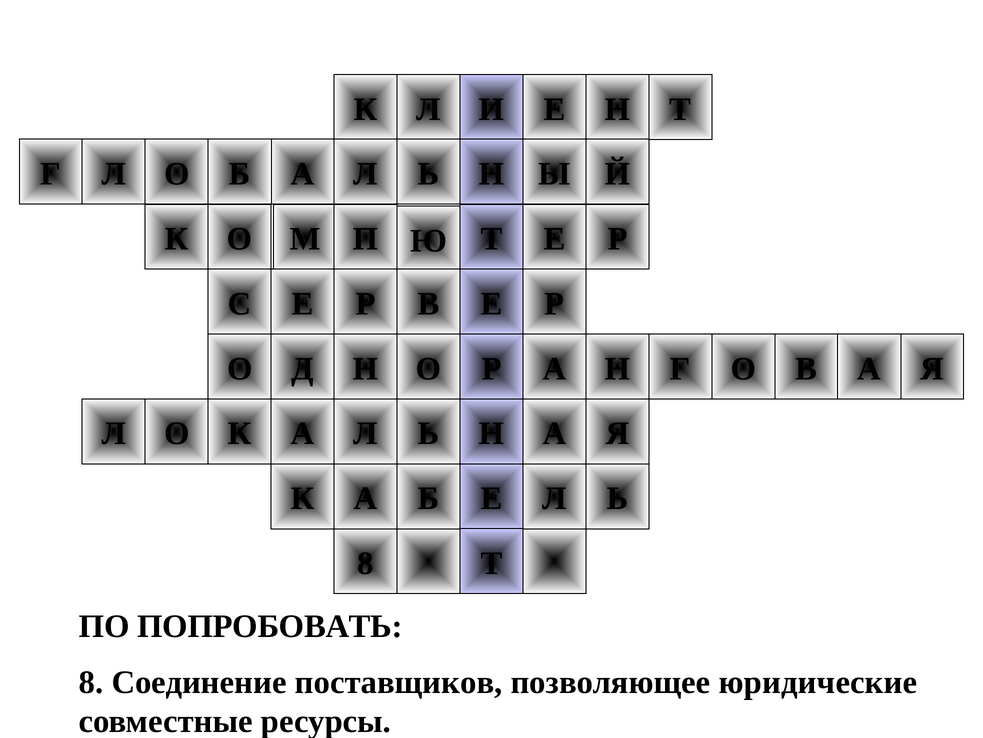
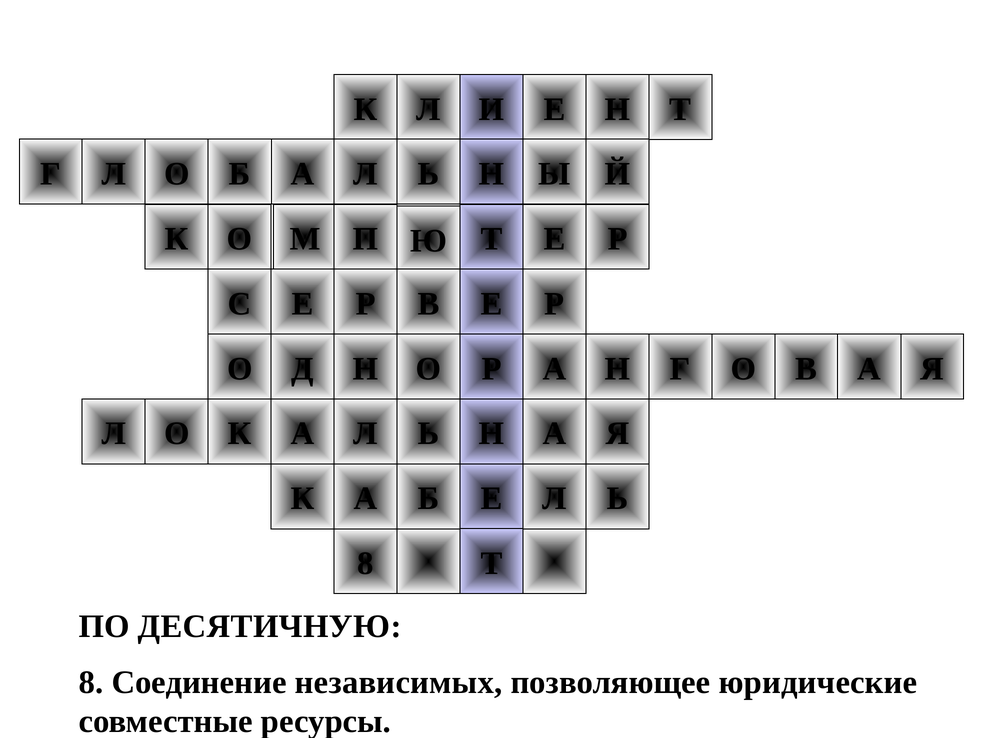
ПОПРОБОВАТЬ: ПОПРОБОВАТЬ -> ДЕСЯТИЧНУЮ (270, 626)
поставщиков: поставщиков -> независимых (399, 682)
